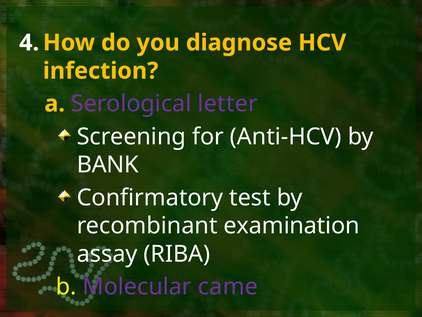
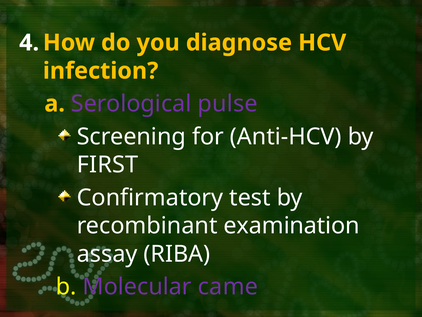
letter: letter -> pulse (228, 104)
BANK: BANK -> FIRST (108, 165)
